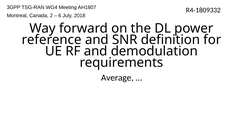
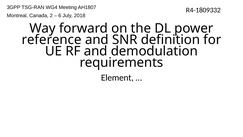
Average: Average -> Element (117, 78)
